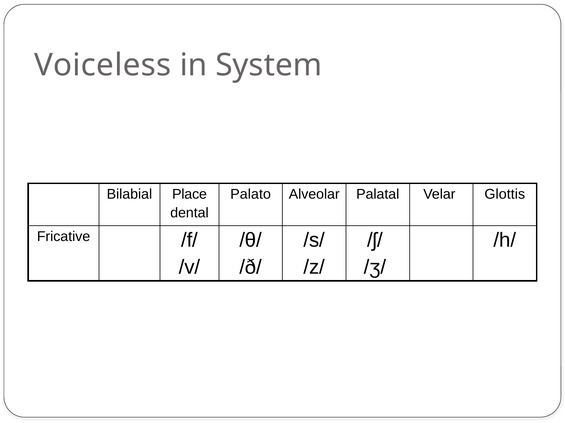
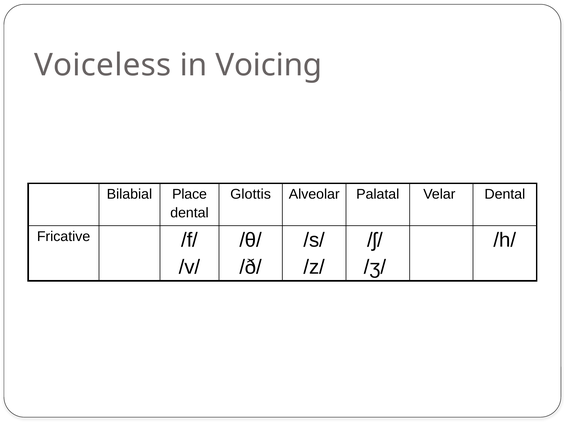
System: System -> Voicing (269, 65)
Palato: Palato -> Glottis (251, 195)
Velar Glottis: Glottis -> Dental (505, 195)
